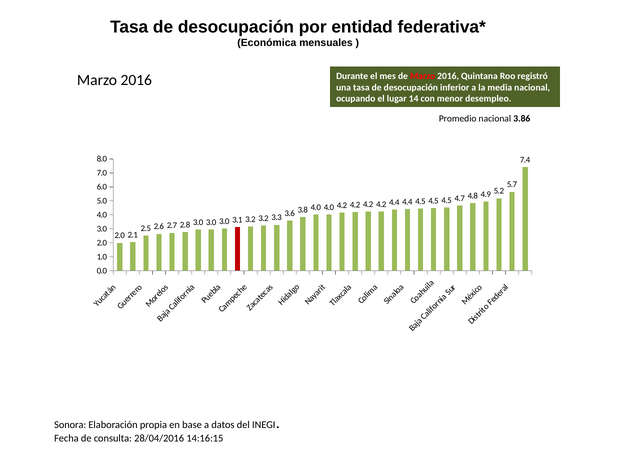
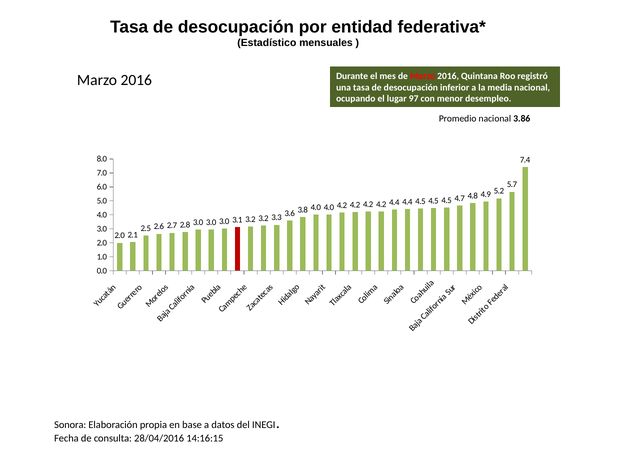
Económica: Económica -> Estadístico (267, 43)
14: 14 -> 97 (414, 99)
